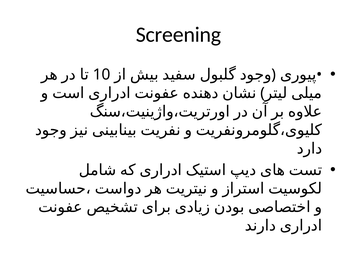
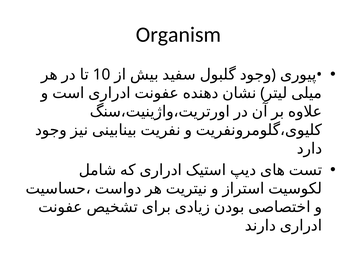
Screening: Screening -> Organism (178, 35)
